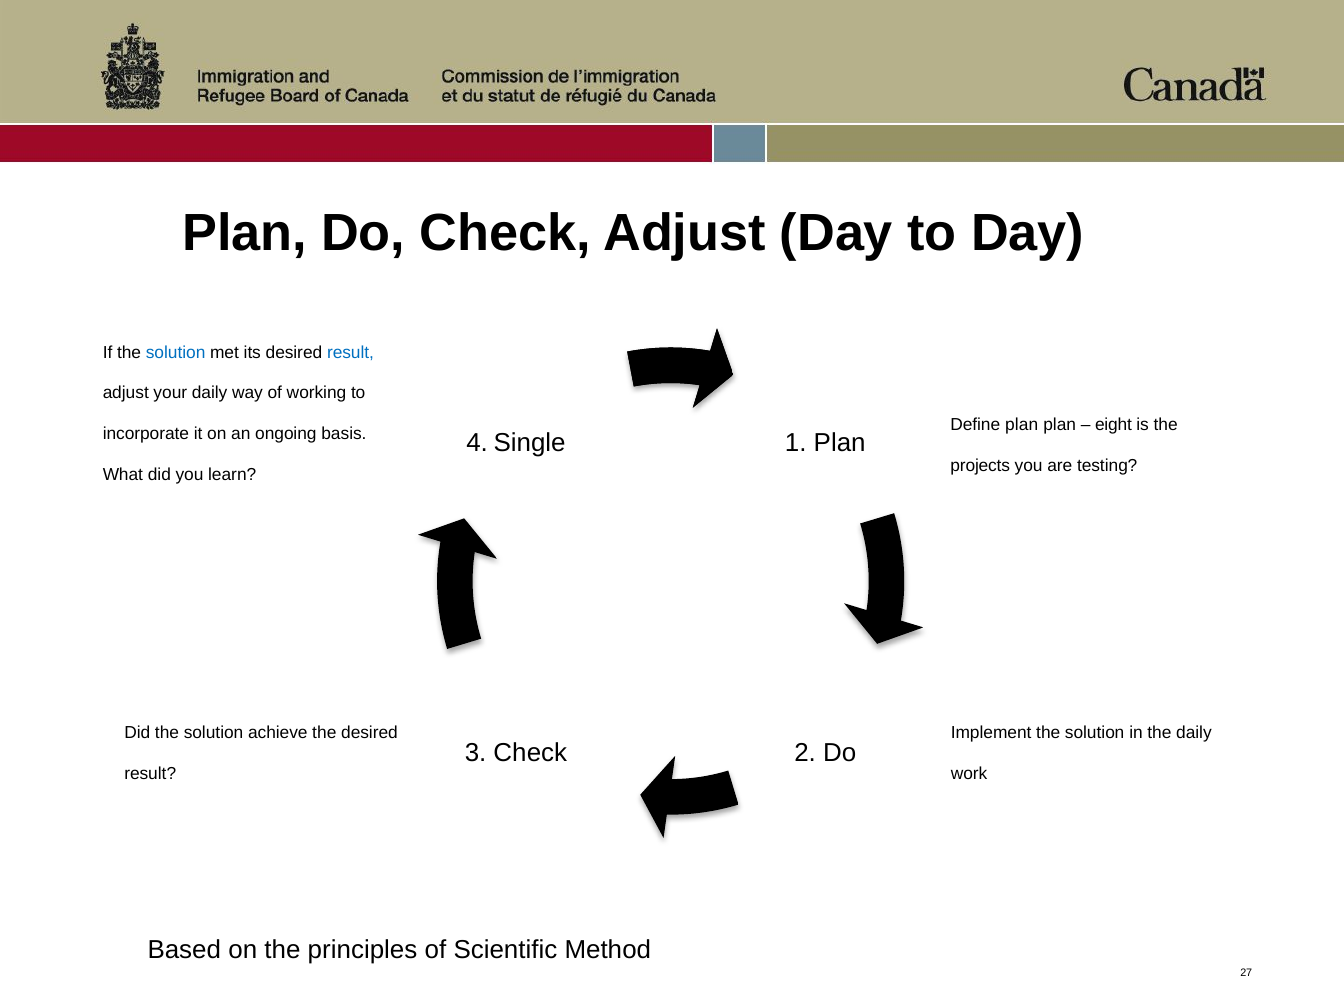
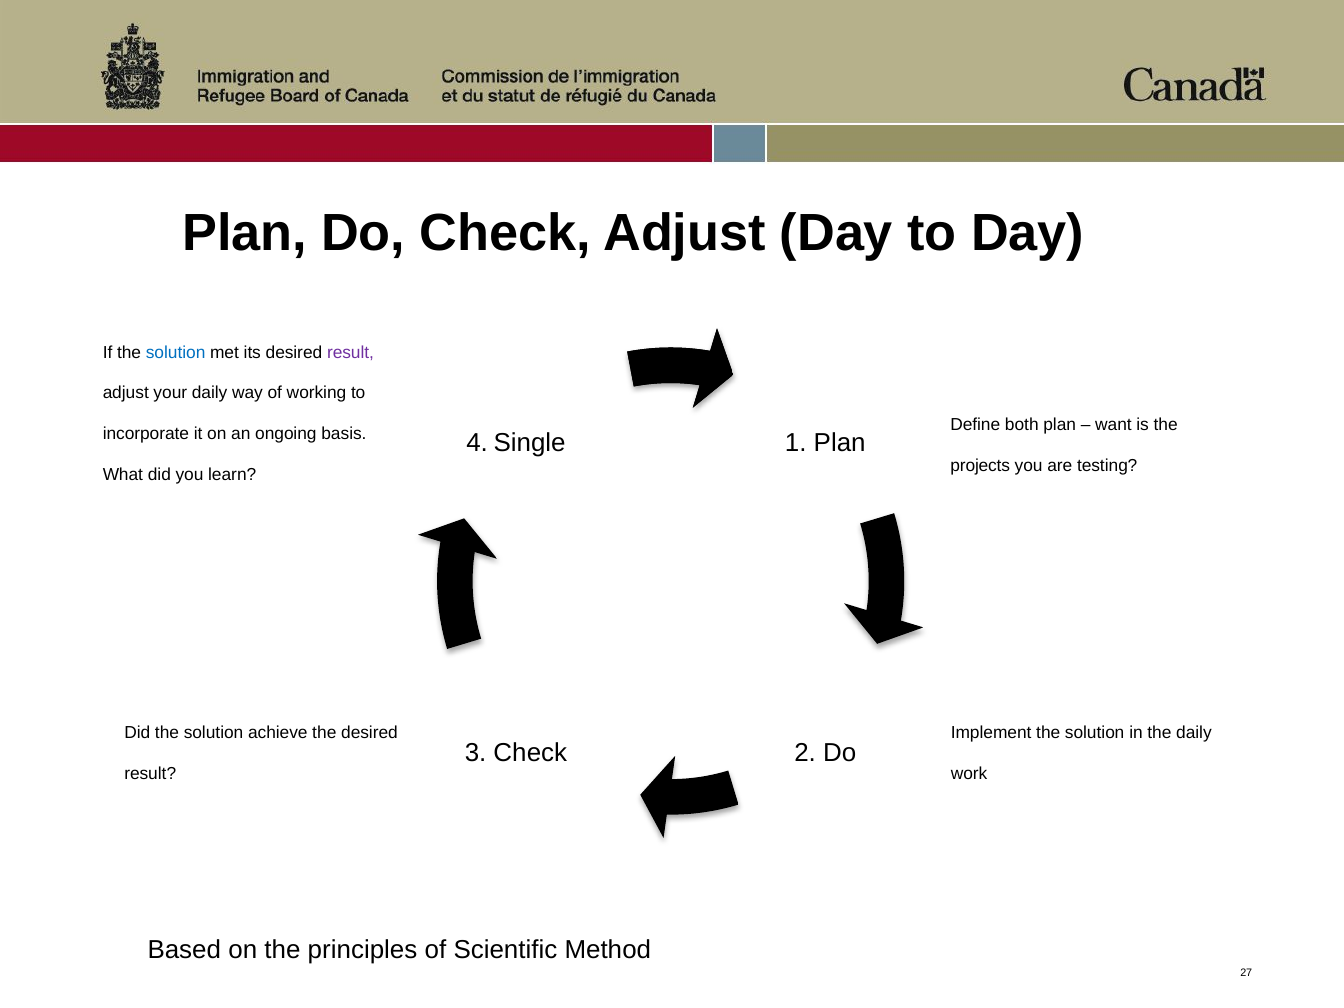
result colour: blue -> purple (350, 352)
Define plan: plan -> both (1022, 425)
eight: eight -> want (1113, 425)
